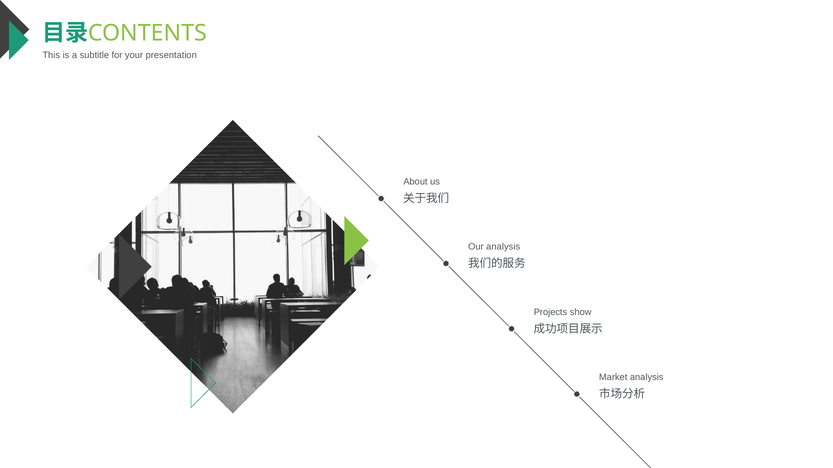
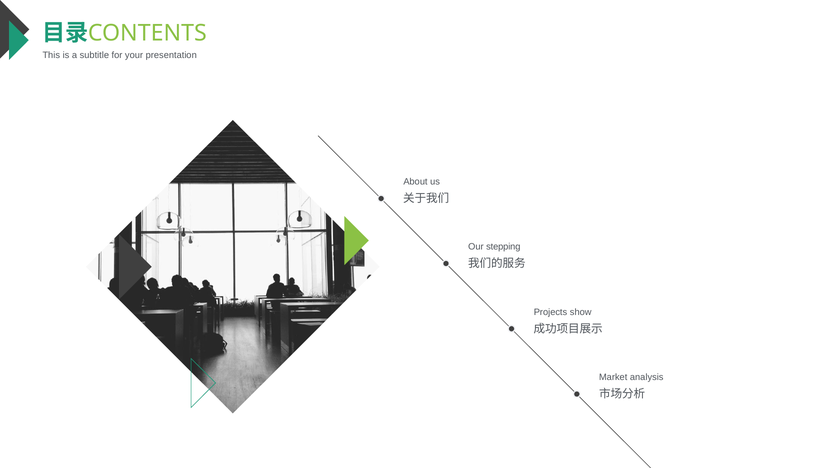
Our analysis: analysis -> stepping (503, 247)
